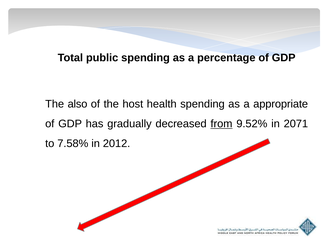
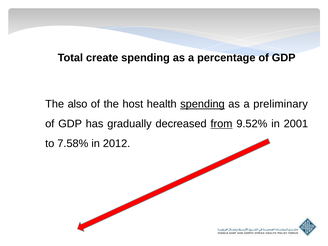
public: public -> create (102, 58)
spending underline: none -> present (202, 104)
appropriate: appropriate -> preliminary (281, 104)
2071: 2071 -> 2001 (296, 124)
